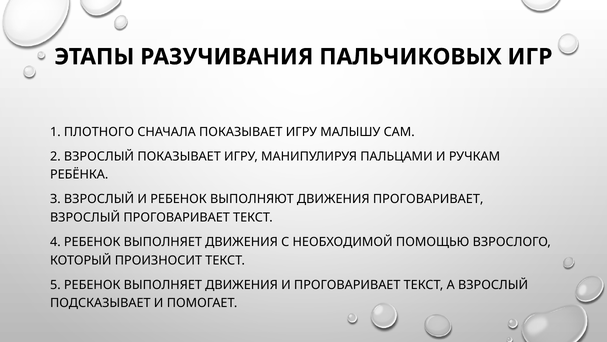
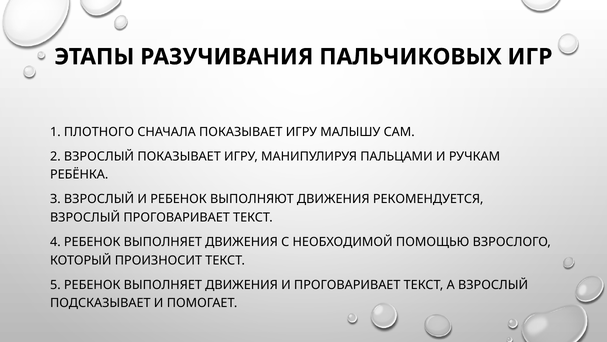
ДВИЖЕНИЯ ПРОГОВАРИВАЕТ: ПРОГОВАРИВАЕТ -> РЕКОМЕНДУЕТСЯ (428, 199)
